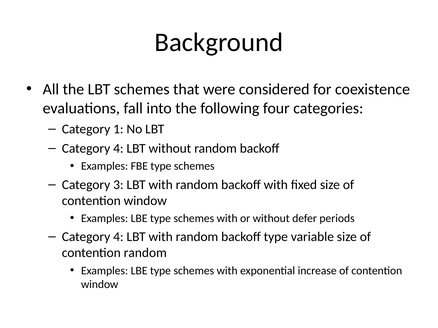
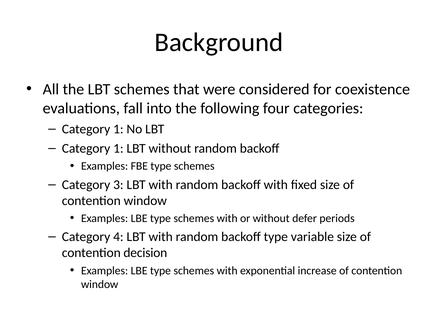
4: 4 -> 1 (118, 149)
contention random: random -> decision (145, 253)
